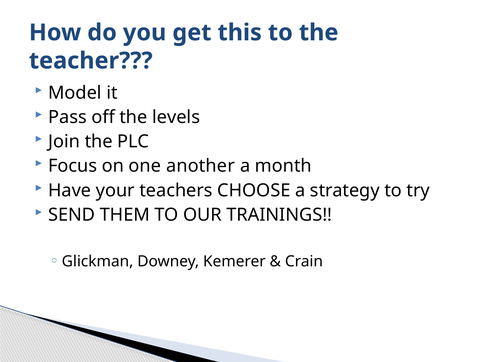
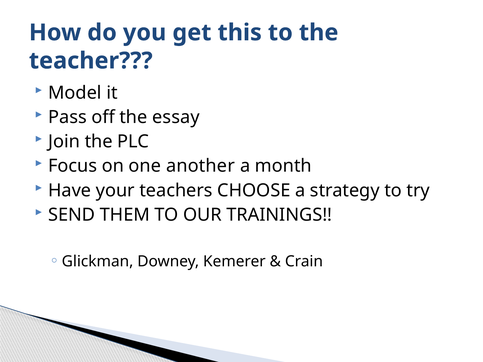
levels: levels -> essay (176, 117)
